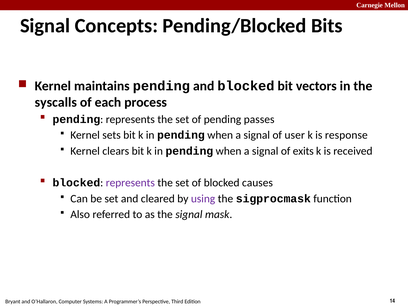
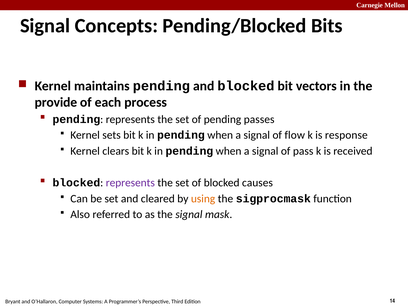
syscalls: syscalls -> provide (56, 102)
user: user -> flow (295, 135)
exits: exits -> pass (303, 151)
using colour: purple -> orange (203, 199)
